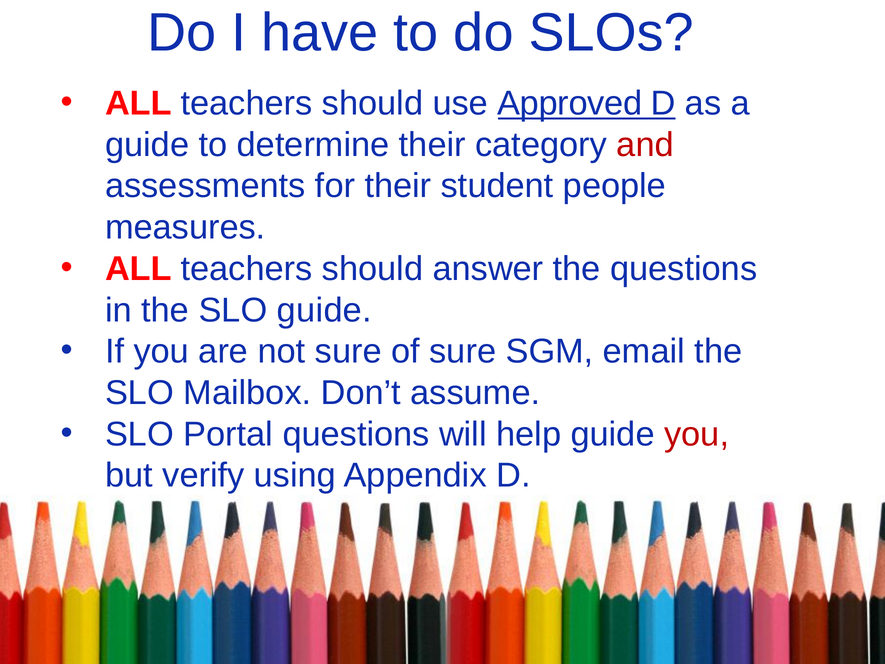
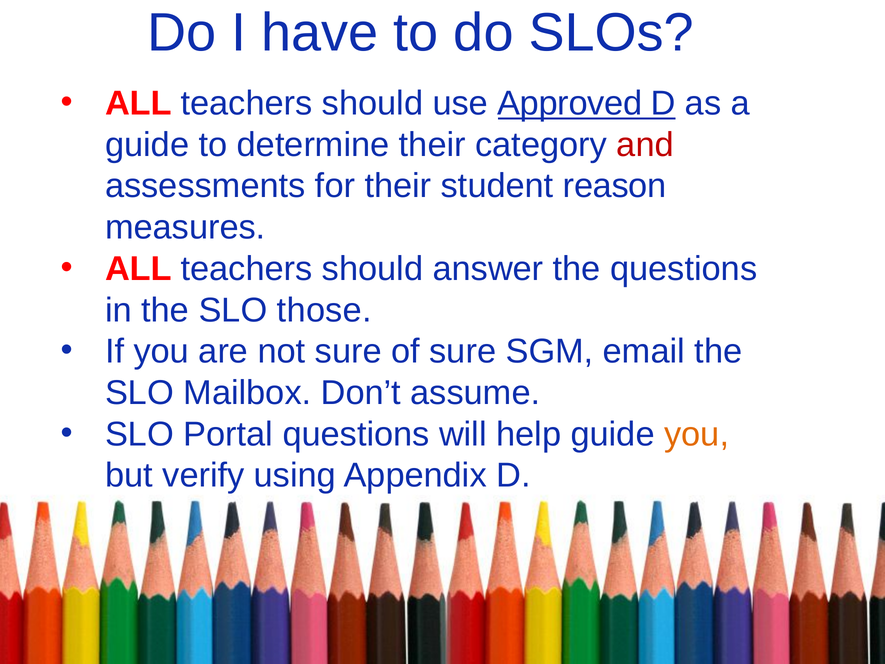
people: people -> reason (615, 186)
SLO guide: guide -> those (324, 310)
you colour: red -> orange (697, 434)
